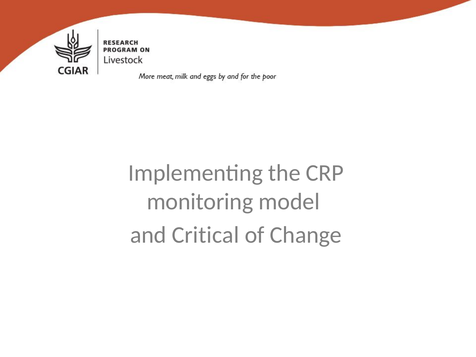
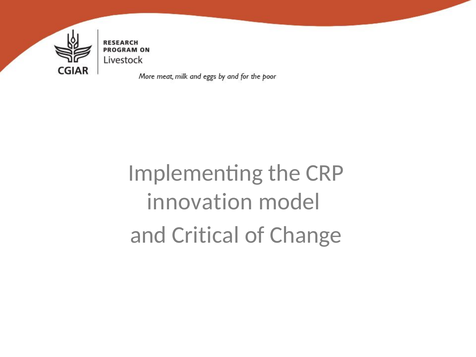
monitoring: monitoring -> innovation (200, 202)
